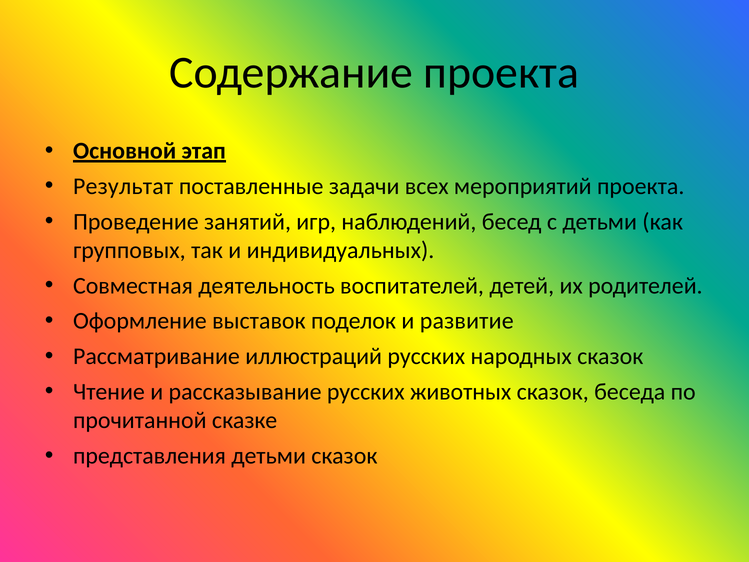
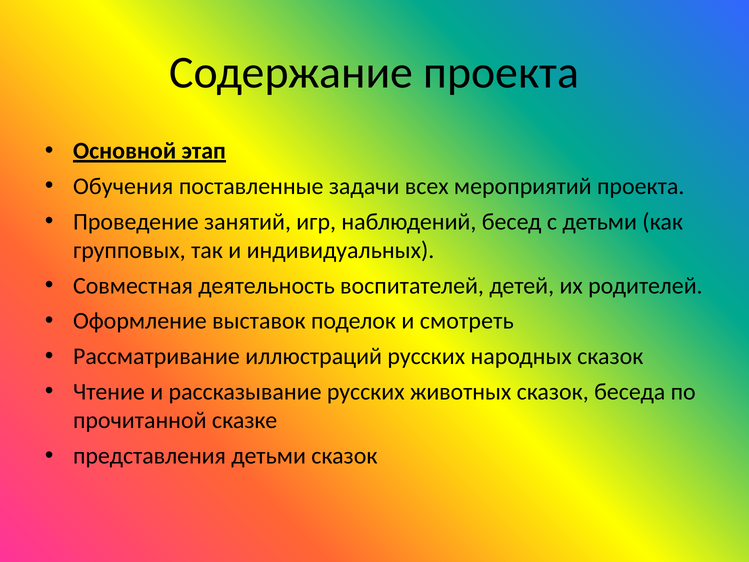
Результат: Результат -> Обучения (123, 186)
развитие: развитие -> смотреть (467, 321)
